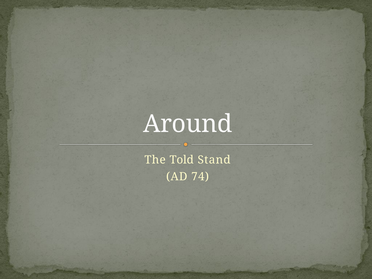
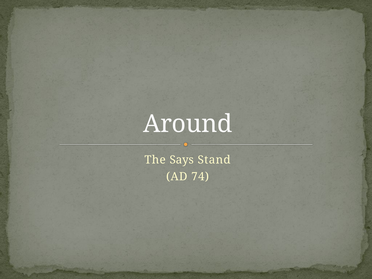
Told: Told -> Says (182, 160)
